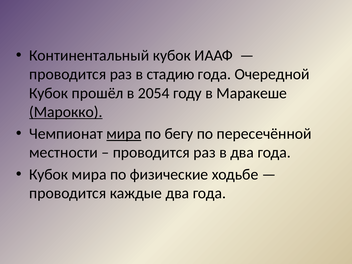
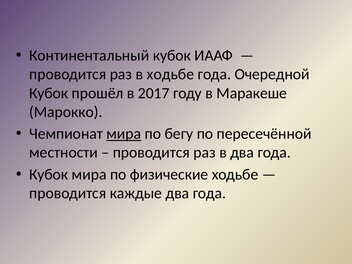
в стадию: стадию -> ходьбе (170, 74)
2054: 2054 -> 2017 (154, 93)
Марокко underline: present -> none (66, 112)
